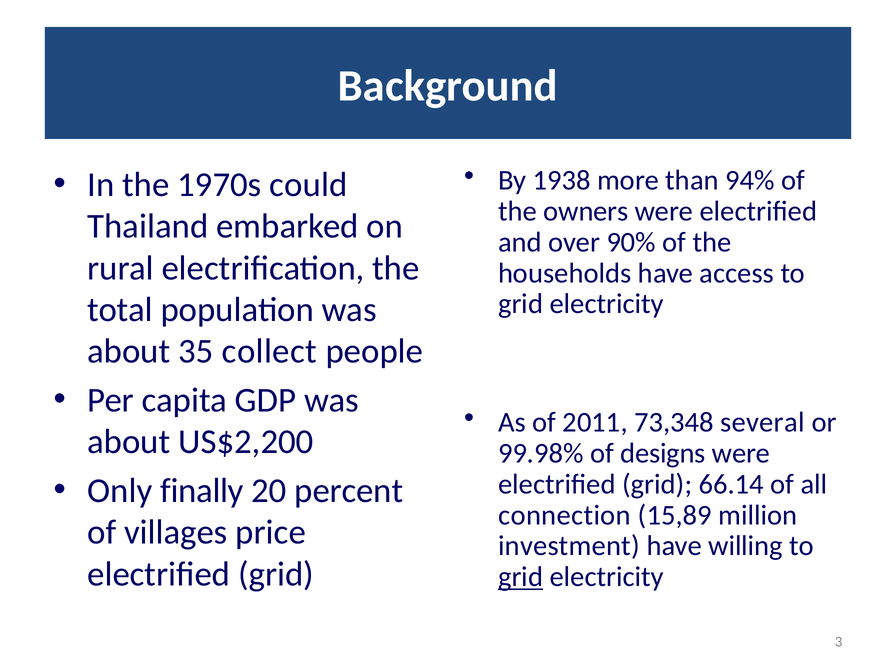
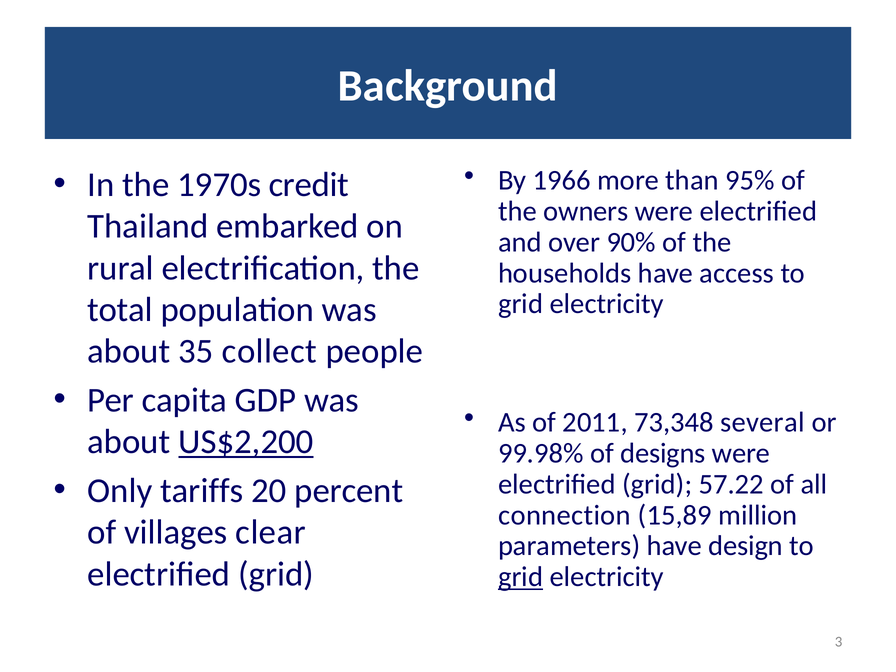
1938: 1938 -> 1966 (562, 180)
94%: 94% -> 95% (750, 180)
could: could -> credit (309, 185)
US$2,200 underline: none -> present (246, 442)
finally: finally -> tariffs (202, 491)
66.14: 66.14 -> 57.22 (731, 484)
price: price -> clear (271, 532)
investment: investment -> parameters (569, 546)
willing: willing -> design (746, 546)
